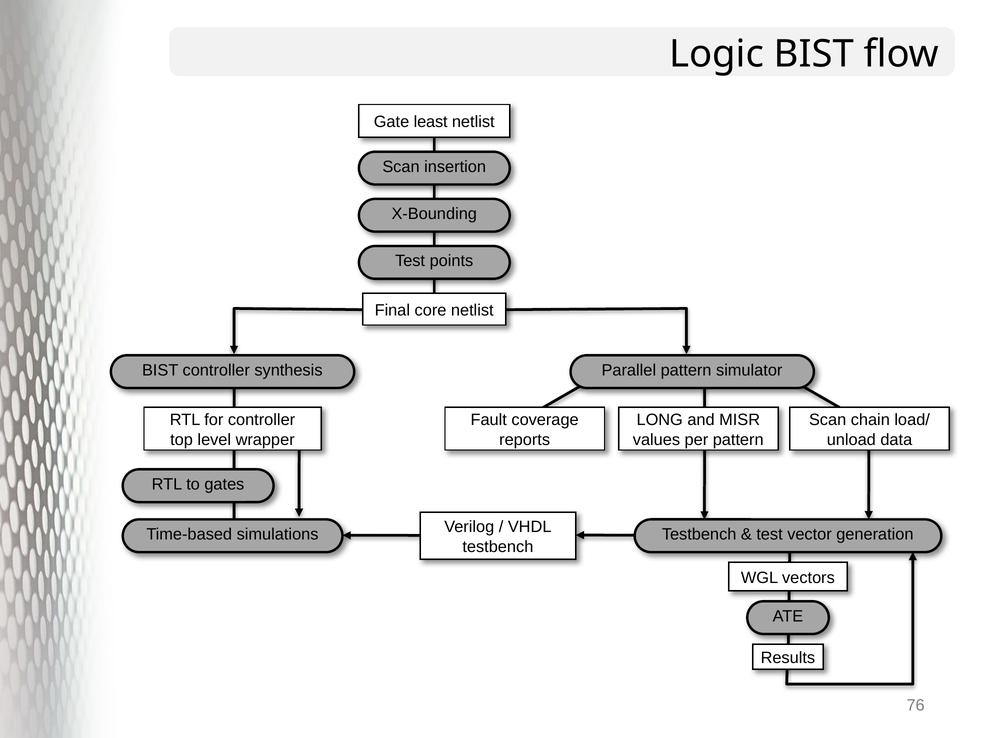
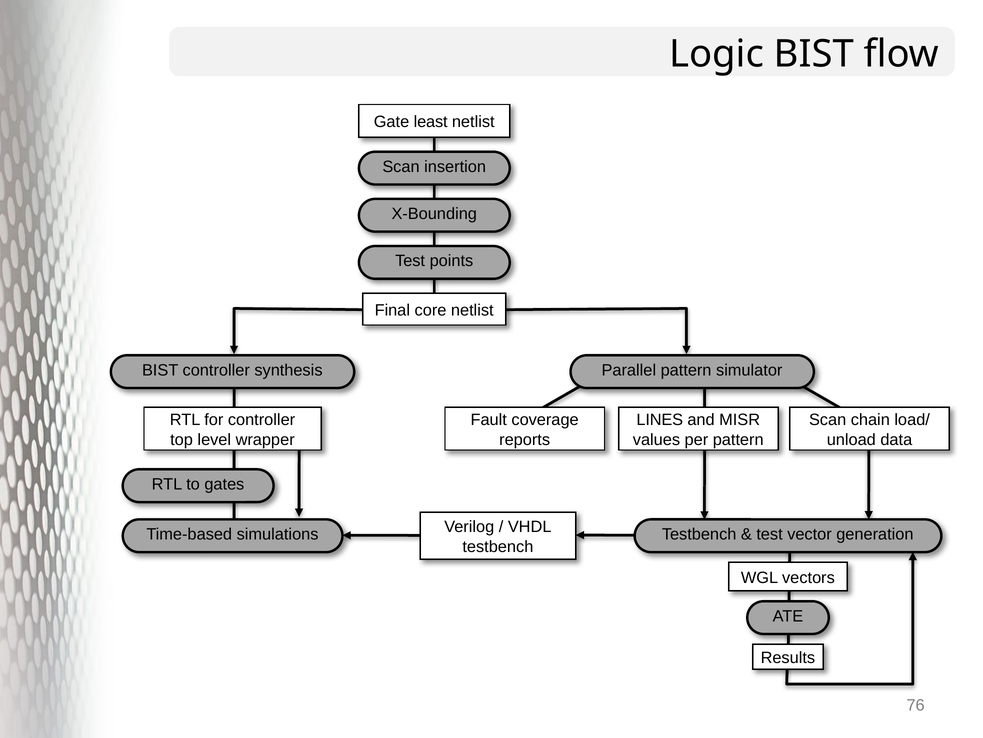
LONG: LONG -> LINES (660, 419)
